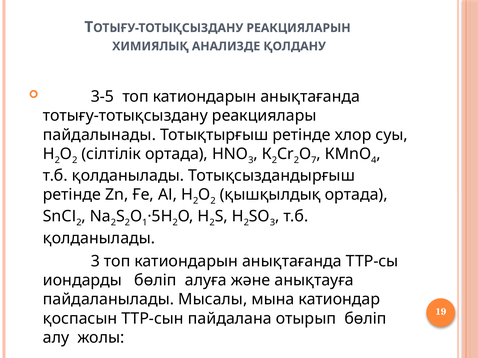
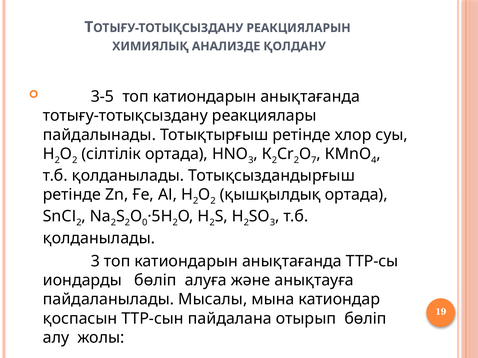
1: 1 -> 0 (145, 223)
